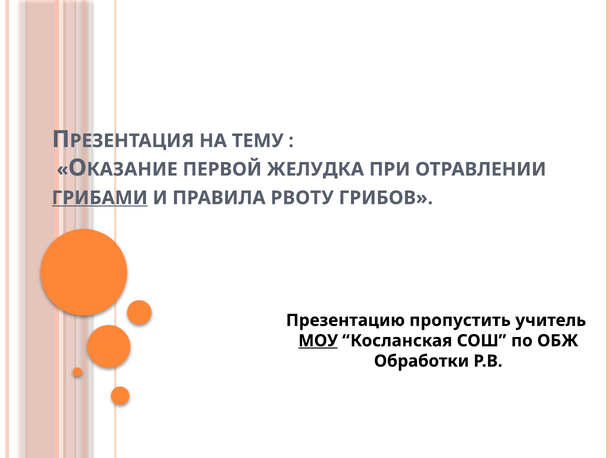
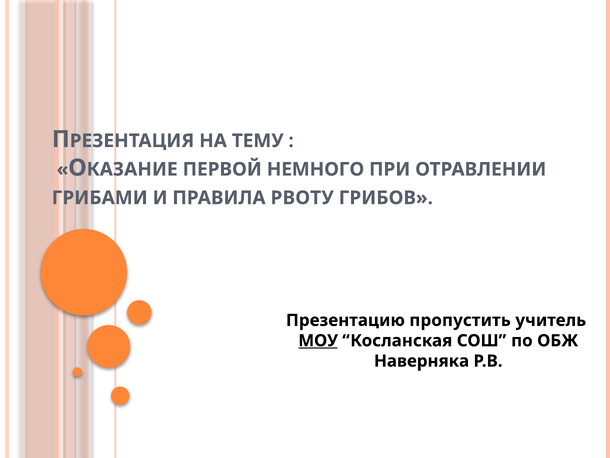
ЖЕЛУДКА: ЖЕЛУДКА -> НЕМНОГО (315, 169)
ГРИБАМИ underline: present -> none (100, 198)
Обработки: Обработки -> Наверняка (422, 361)
